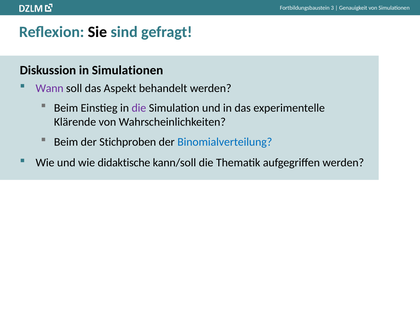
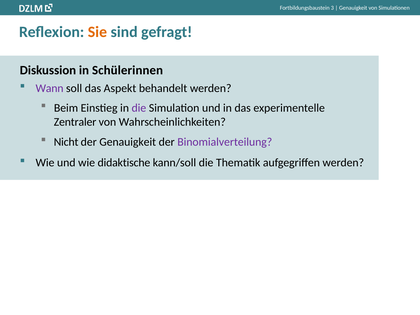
Sie colour: black -> orange (97, 32)
in Simulationen: Simulationen -> Schülerinnen (127, 70)
Klärende: Klärende -> Zentraler (75, 122)
Beim: Beim -> Nicht (66, 142)
der Stichproben: Stichproben -> Genauigkeit (128, 142)
Binomialverteilung colour: blue -> purple (225, 142)
